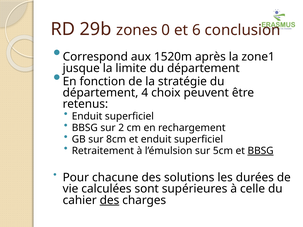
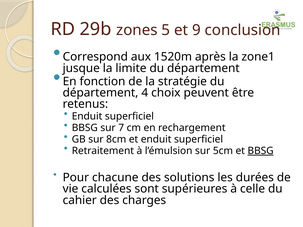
0: 0 -> 5 (166, 30)
6: 6 -> 9 (196, 30)
2: 2 -> 7 (121, 128)
des underline: present -> none (110, 200)
